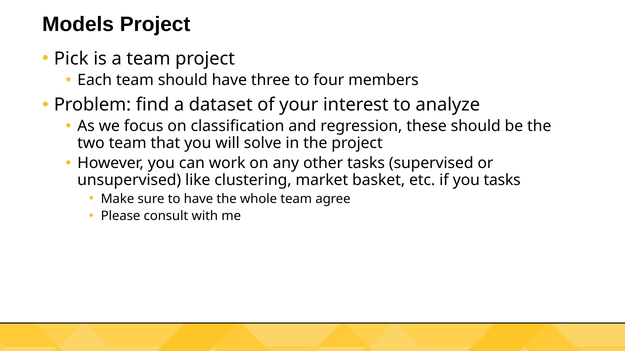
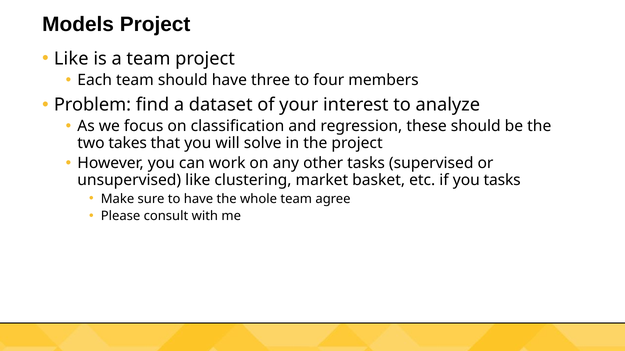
Pick: Pick -> Like (71, 59)
two team: team -> takes (128, 143)
